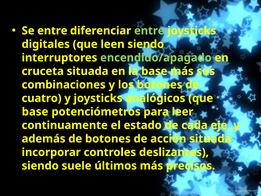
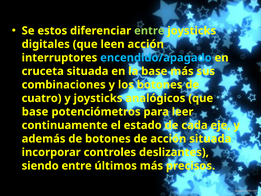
Se entre: entre -> estos (52, 31)
leen siendo: siendo -> acción (146, 44)
encendido/apagado colour: light green -> light blue (156, 58)
siendo suele: suele -> entre (77, 166)
